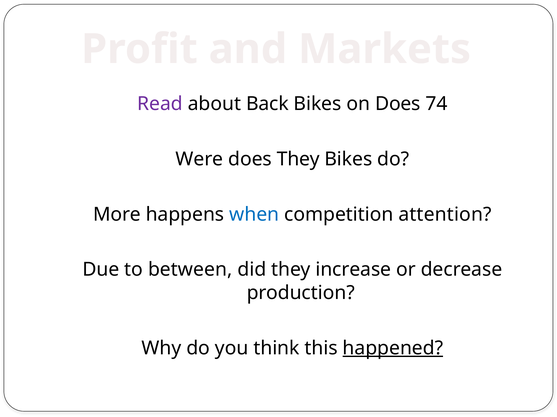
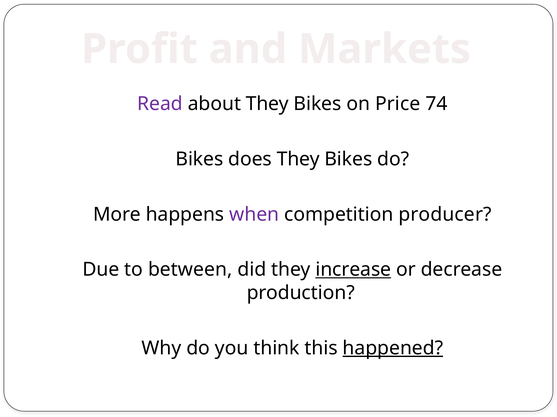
about Back: Back -> They (267, 104)
on Does: Does -> Price (398, 104)
Were: Were -> Bikes (199, 159)
when colour: blue -> purple (254, 215)
attention: attention -> producer (445, 215)
increase underline: none -> present (353, 270)
